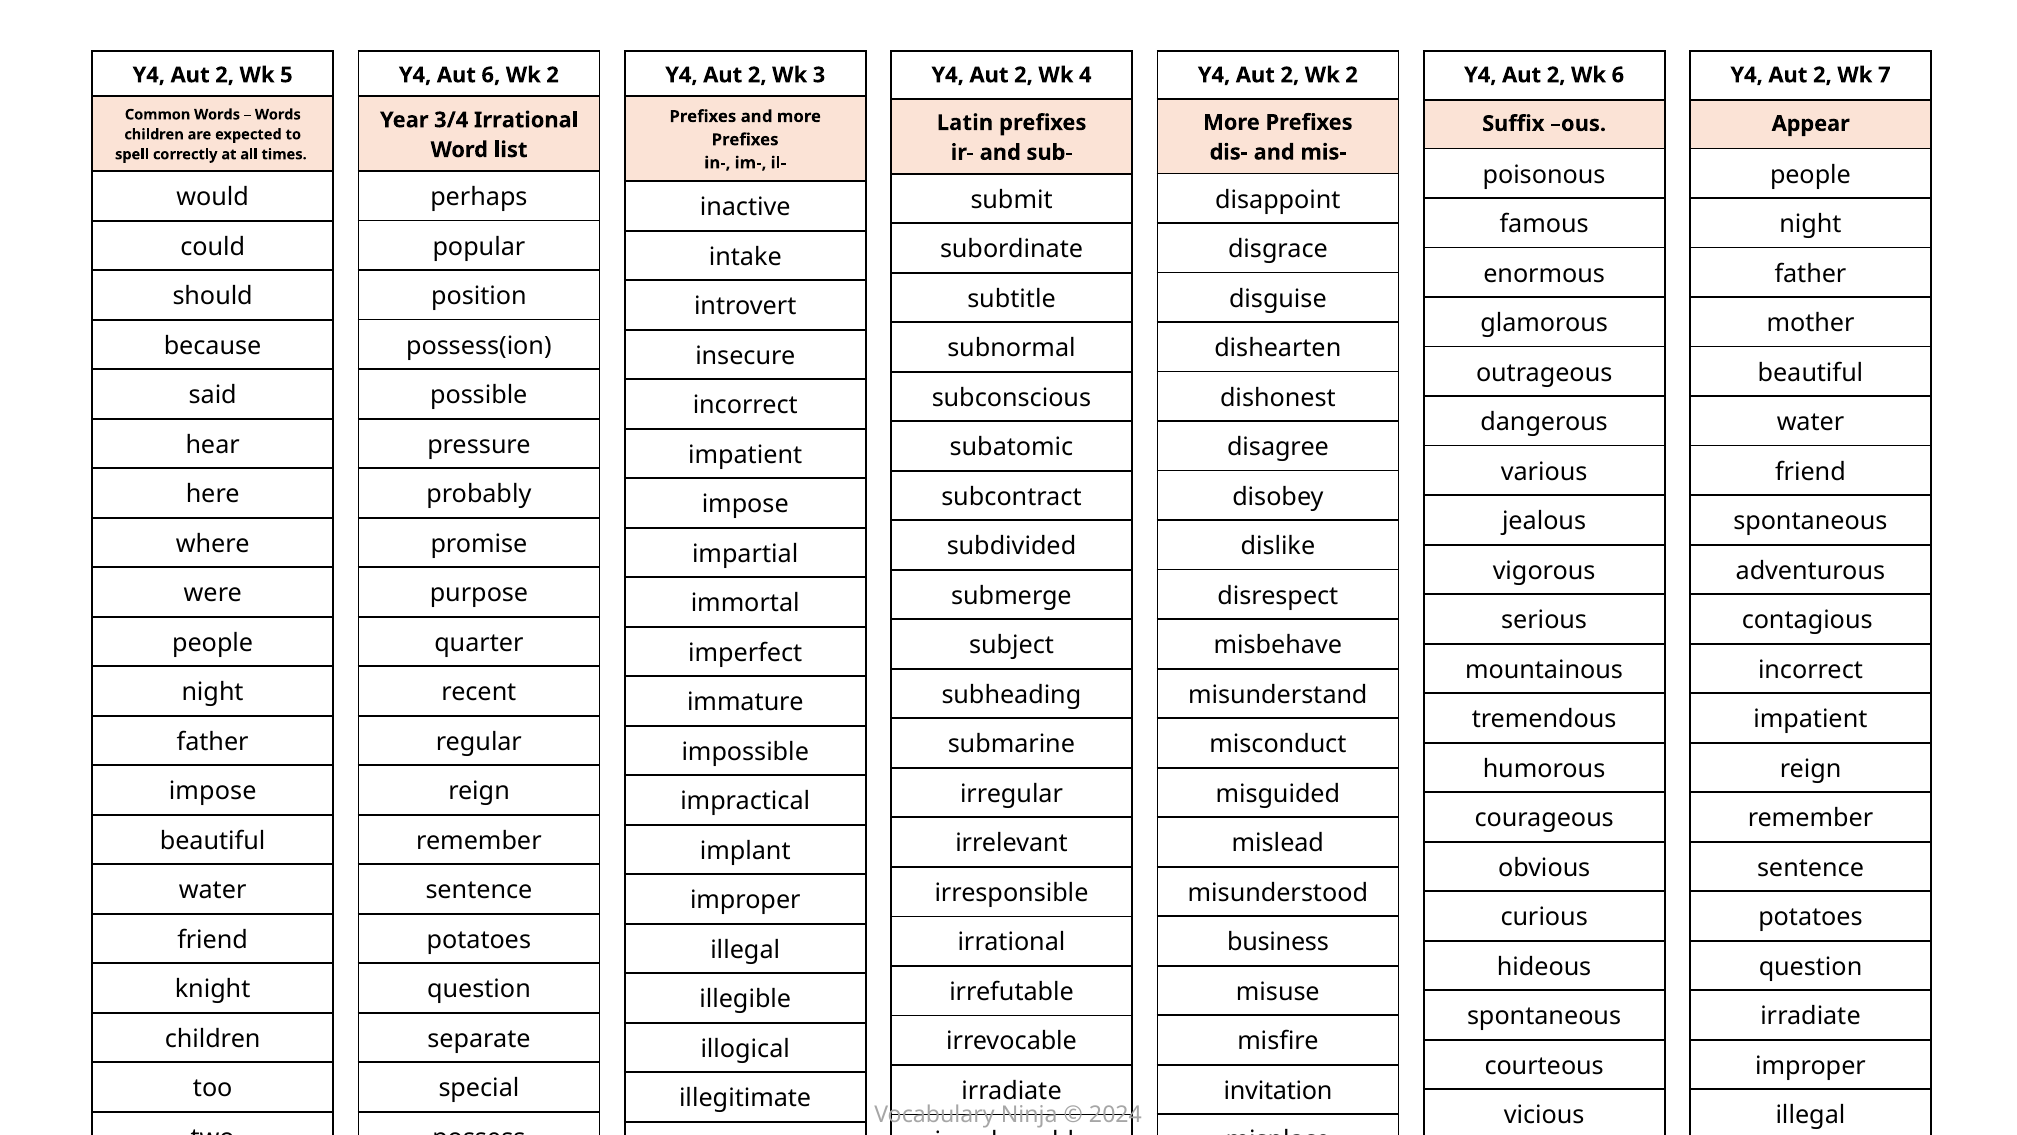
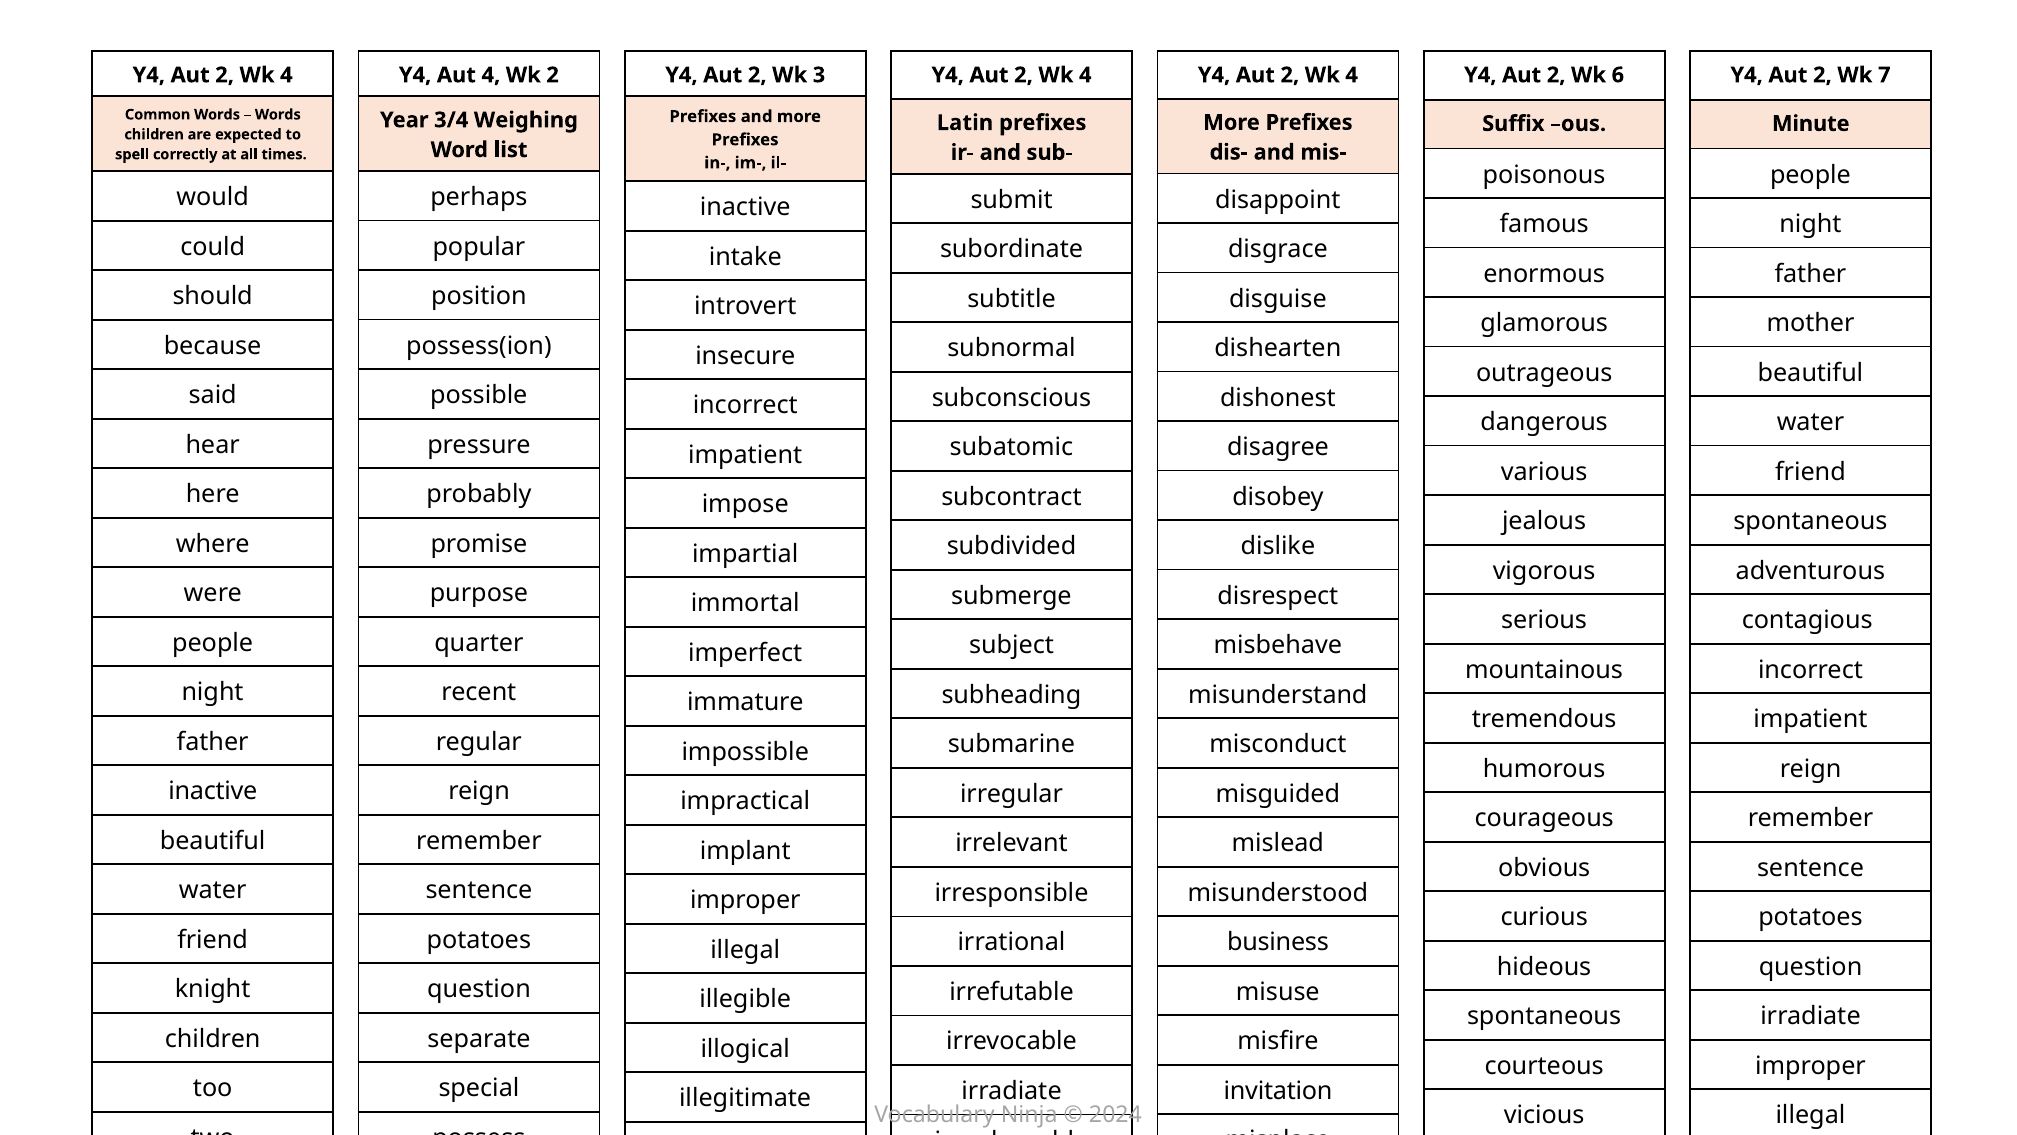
5: 5 -> 4 (286, 75)
Aut 6: 6 -> 4 (491, 75)
2: 2 -> 4 (1352, 75)
3/4 Irrational: Irrational -> Weighing (526, 120)
Appear: Appear -> Minute (1811, 124)
impose: impose -> inactive (213, 791)
